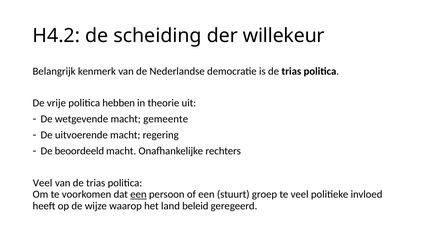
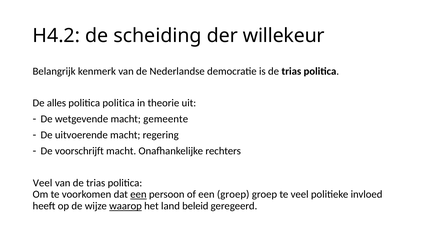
vrije: vrije -> alles (56, 103)
politica hebben: hebben -> politica (119, 103)
beoordeeld: beoordeeld -> voorschrijft (79, 151)
een stuurt: stuurt -> groep (233, 195)
waarop underline: none -> present (126, 207)
